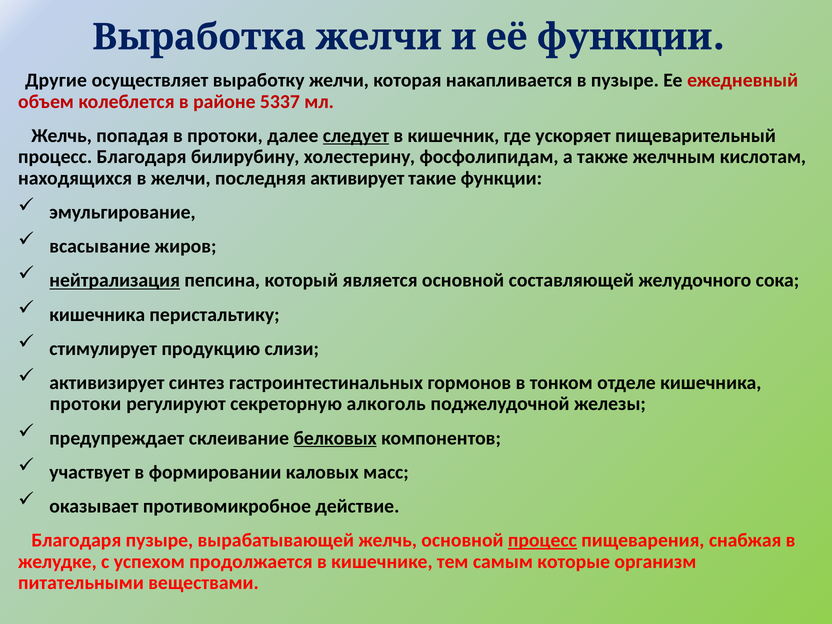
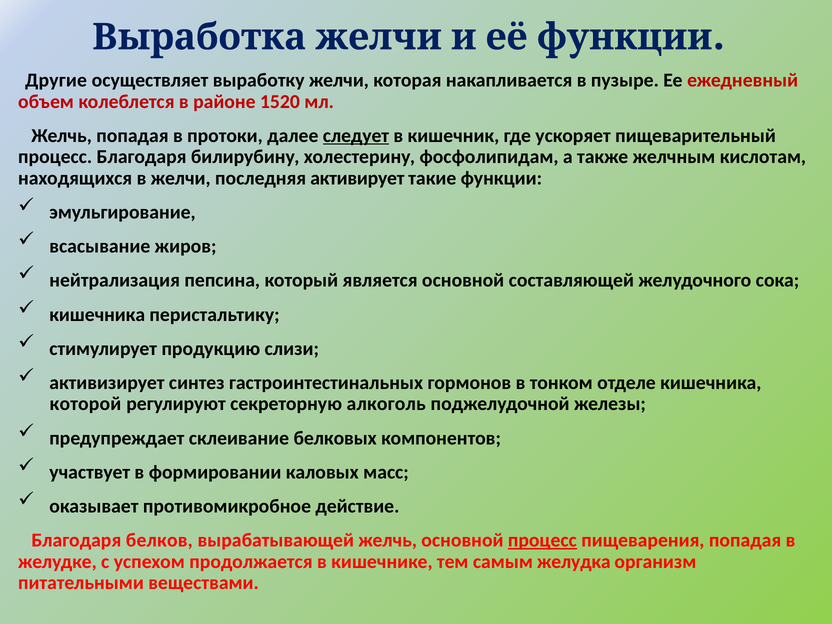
5337: 5337 -> 1520 (280, 102)
нейтрализация underline: present -> none (115, 280)
протоки: протоки -> которой (85, 404)
белковых underline: present -> none (335, 438)
Благодаря пузыре: пузыре -> белков (159, 540)
пищеварения снабжая: снабжая -> попадая (745, 540)
которые: которые -> желудка (574, 562)
